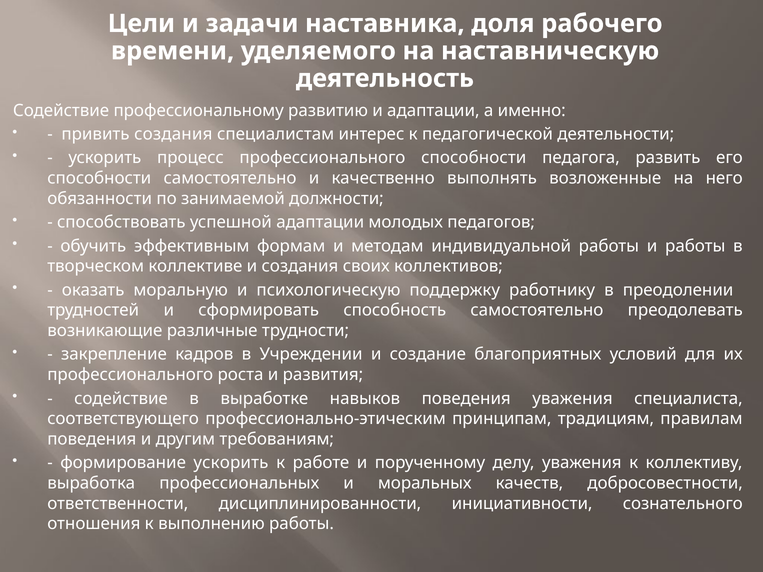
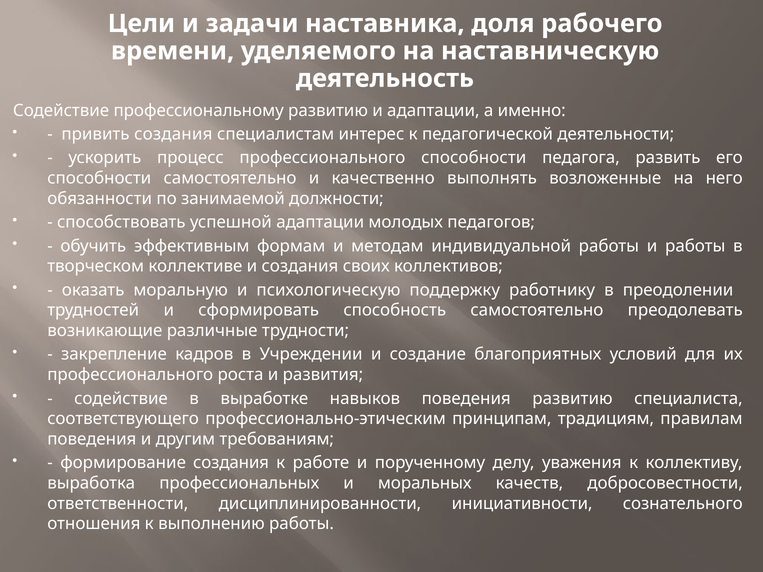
поведения уважения: уважения -> развитию (572, 399)
формирование ускорить: ускорить -> создания (231, 463)
